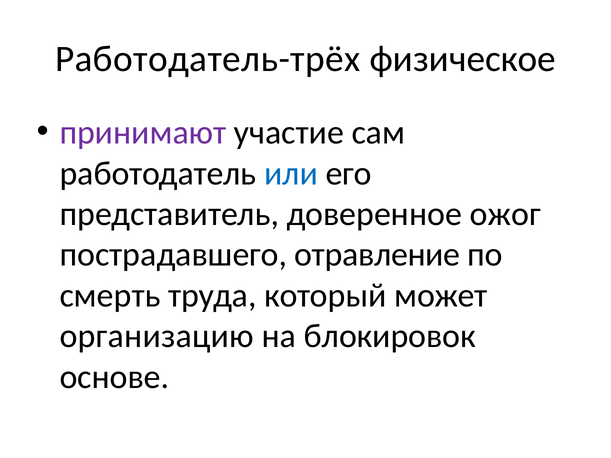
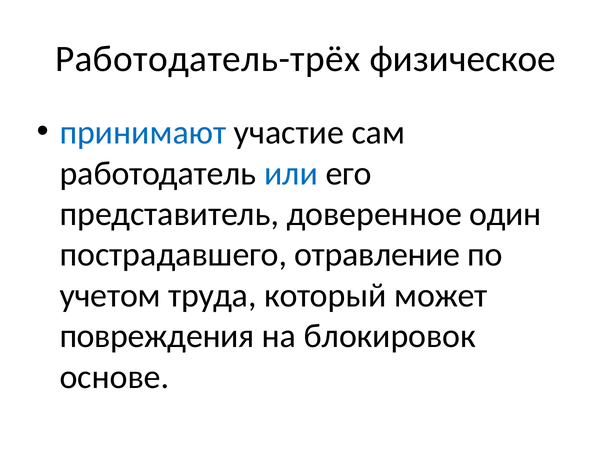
принимают colour: purple -> blue (143, 133)
ожог: ожог -> один (505, 214)
смерть: смерть -> учетом (110, 296)
организацию: организацию -> повреждения (157, 336)
